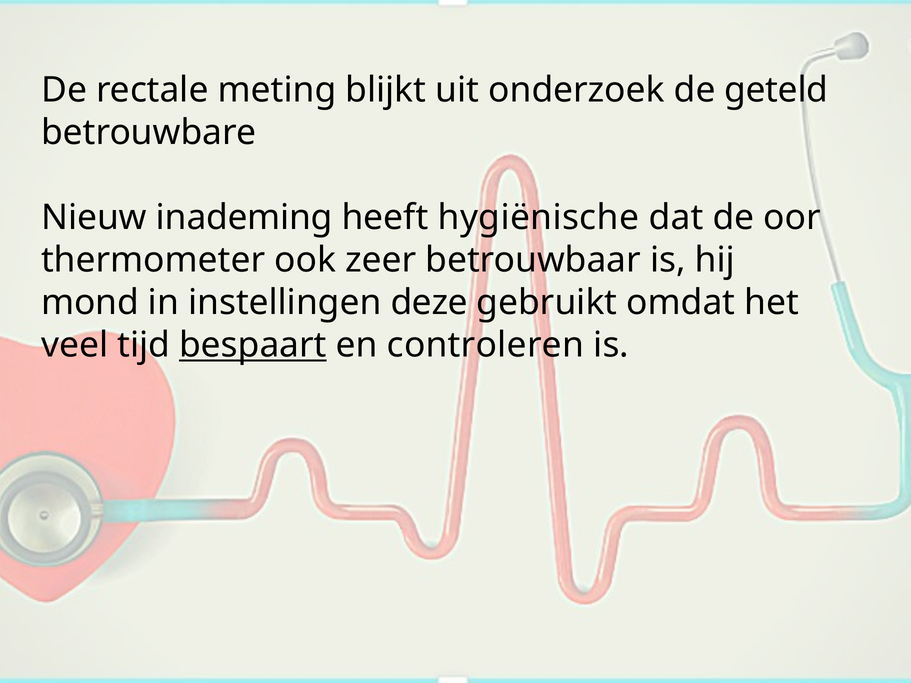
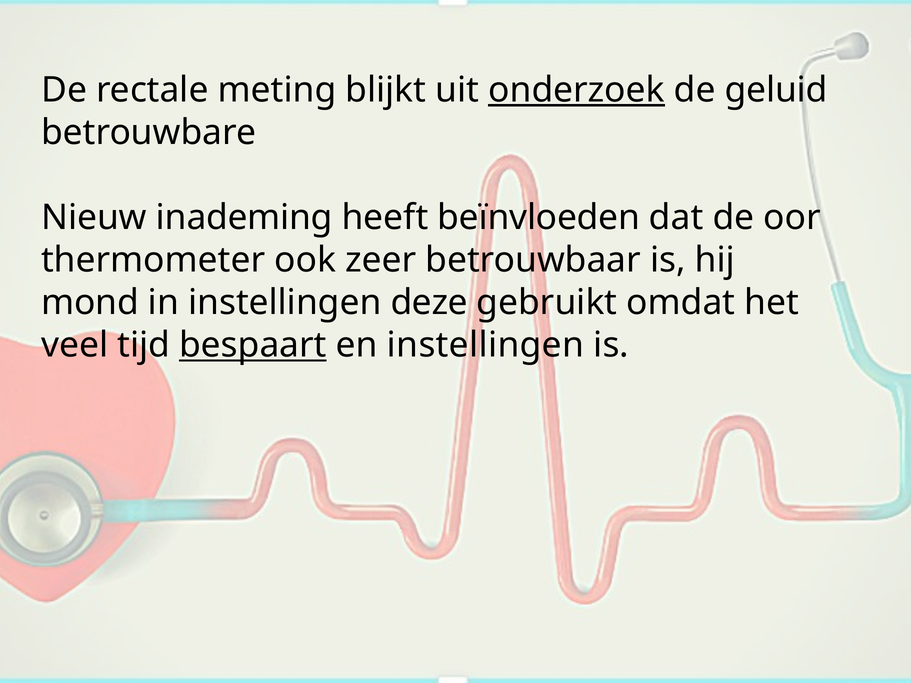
onderzoek underline: none -> present (577, 90)
geteld: geteld -> geluid (776, 90)
hygiënische: hygiënische -> beïnvloeden (539, 218)
en controleren: controleren -> instellingen (485, 345)
